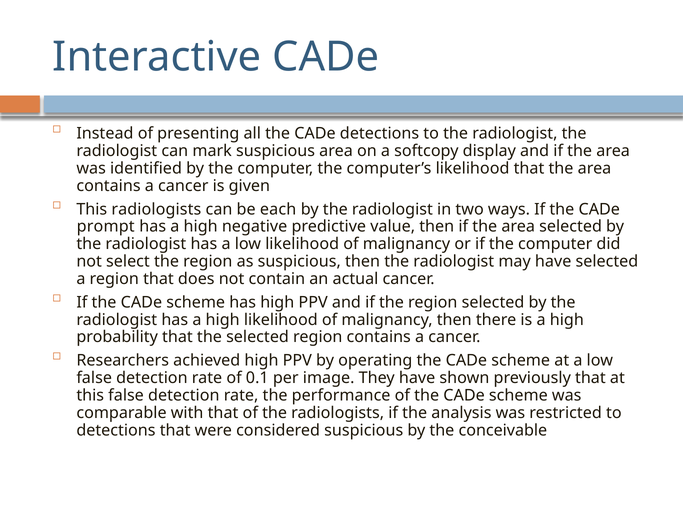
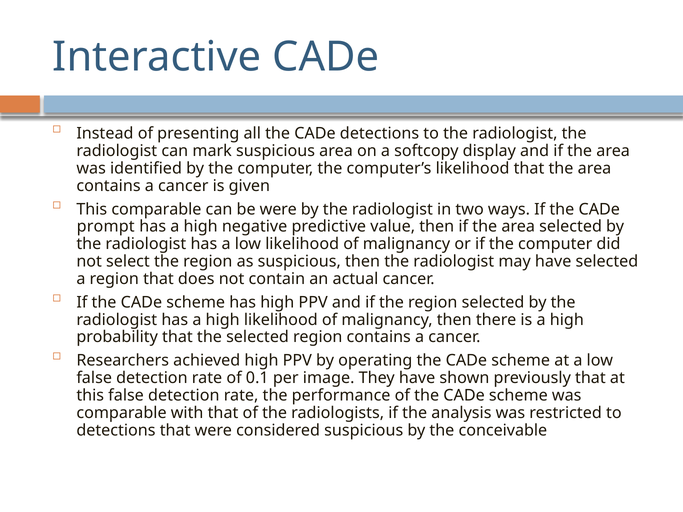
This radiologists: radiologists -> comparable (156, 209)
be each: each -> were (278, 209)
